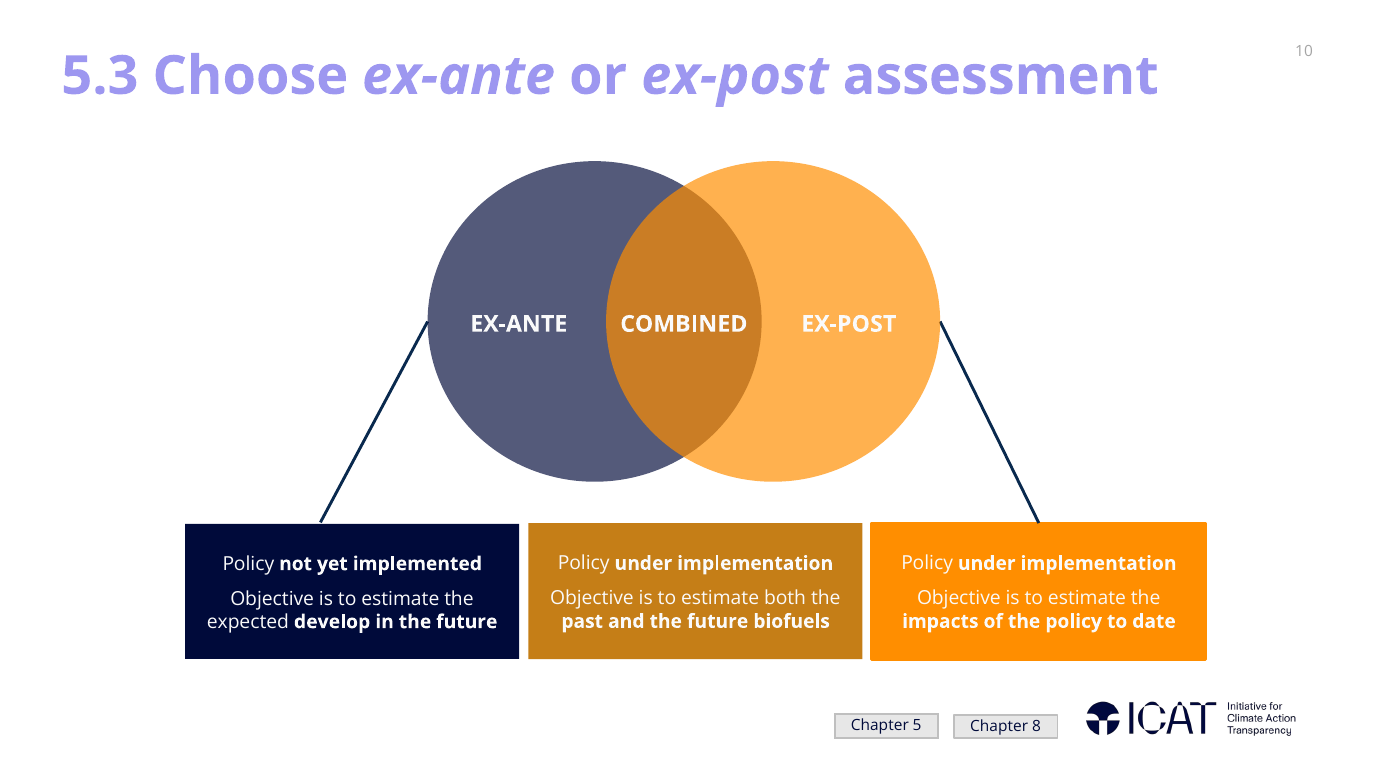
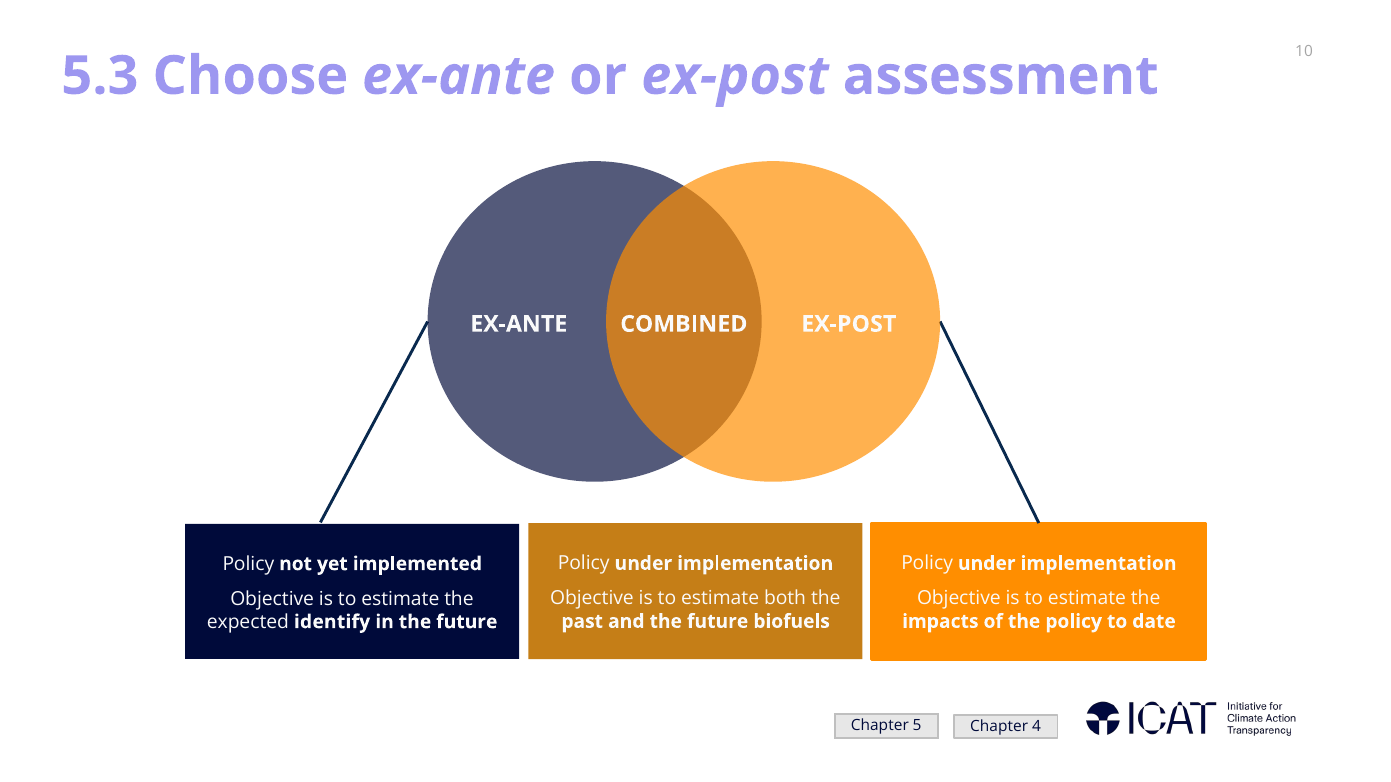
develop: develop -> identify (332, 622)
8: 8 -> 4 (1036, 727)
